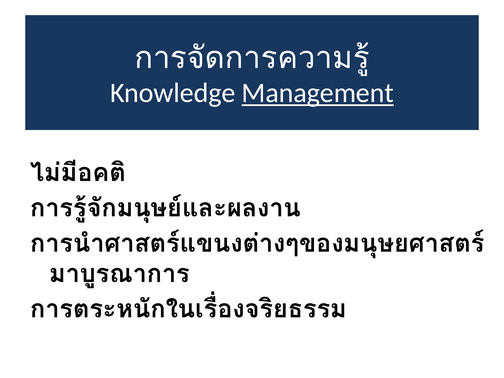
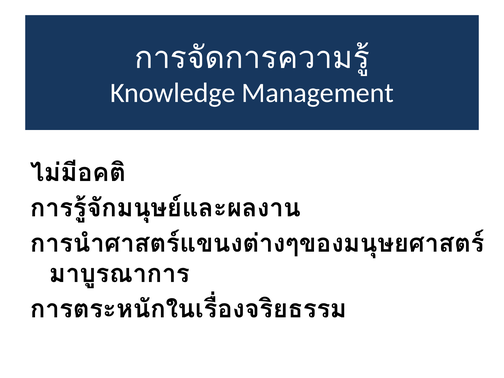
Management underline: present -> none (318, 93)
